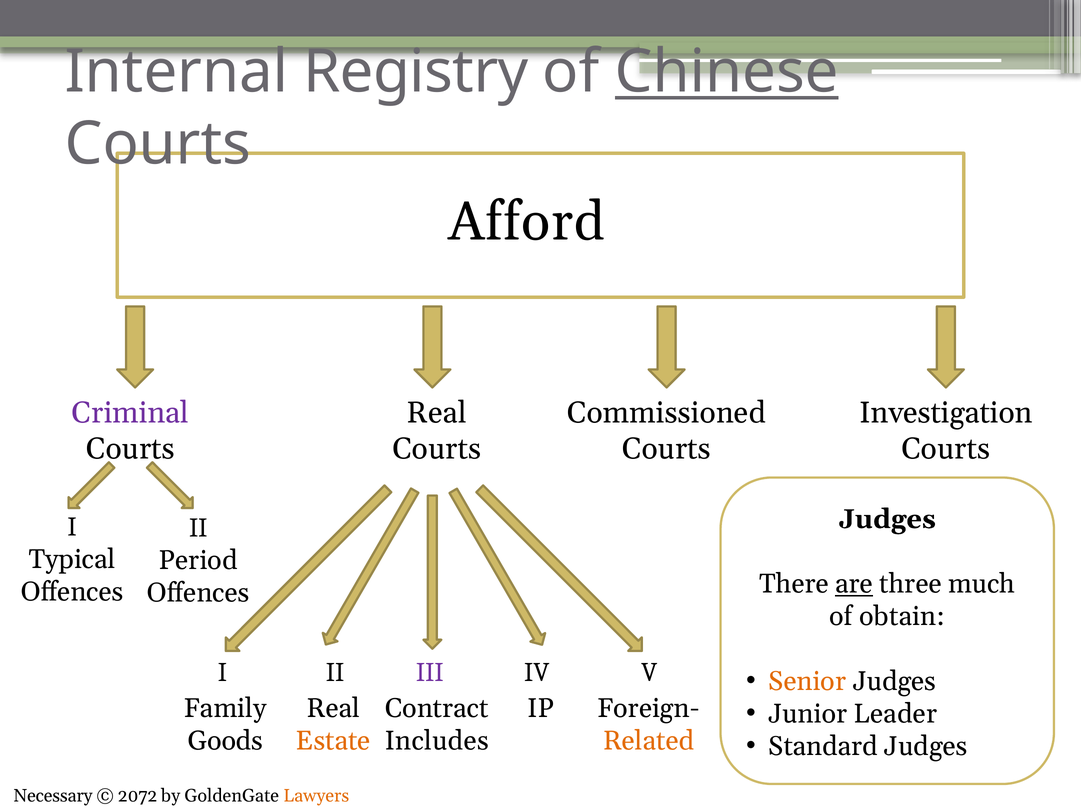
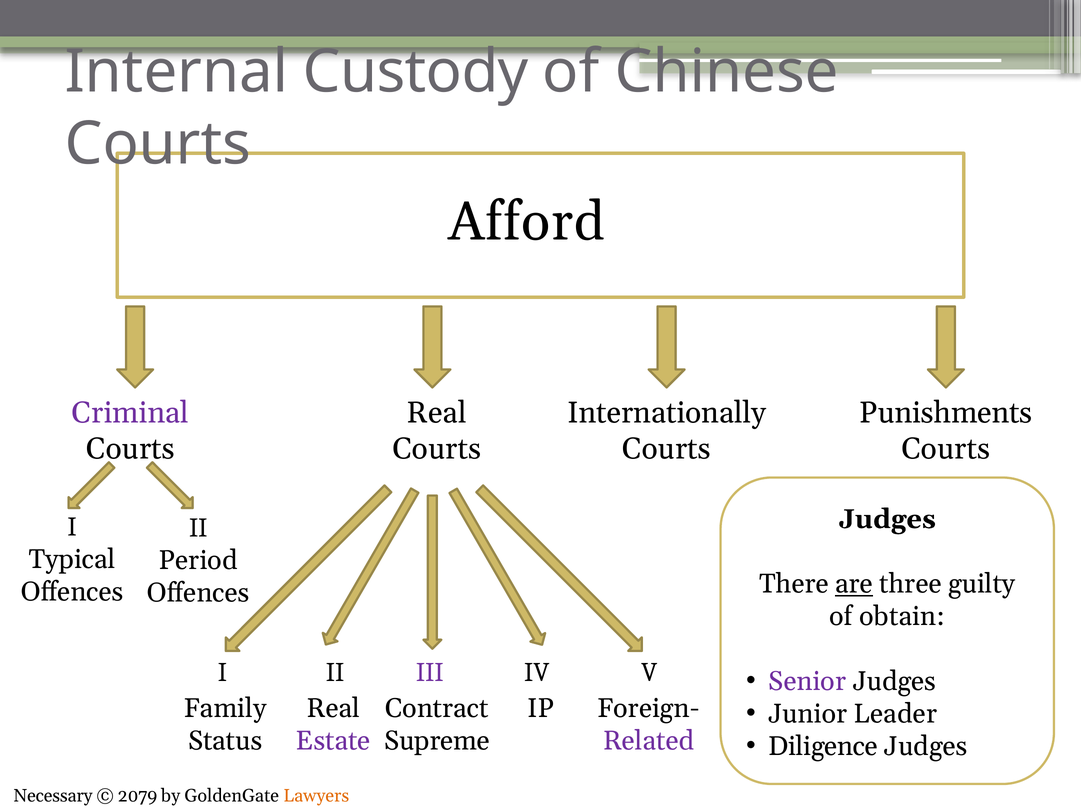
Registry: Registry -> Custody (416, 72)
Chinese underline: present -> none (727, 72)
Commissioned: Commissioned -> Internationally (667, 413)
Investigation: Investigation -> Punishments (946, 413)
much: much -> guilty (982, 584)
Senior colour: orange -> purple (807, 681)
Standard: Standard -> Diligence (823, 746)
Goods: Goods -> Status (225, 740)
Estate colour: orange -> purple (333, 740)
Includes: Includes -> Supreme (437, 740)
Related colour: orange -> purple (649, 740)
2072: 2072 -> 2079 (138, 795)
